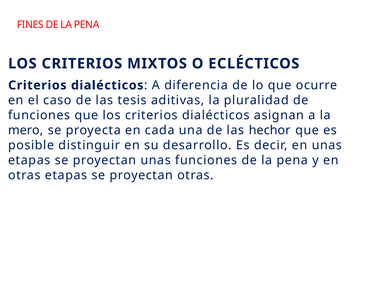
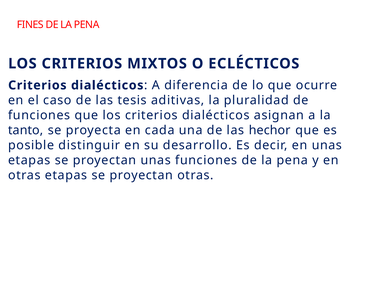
mero: mero -> tanto (26, 130)
